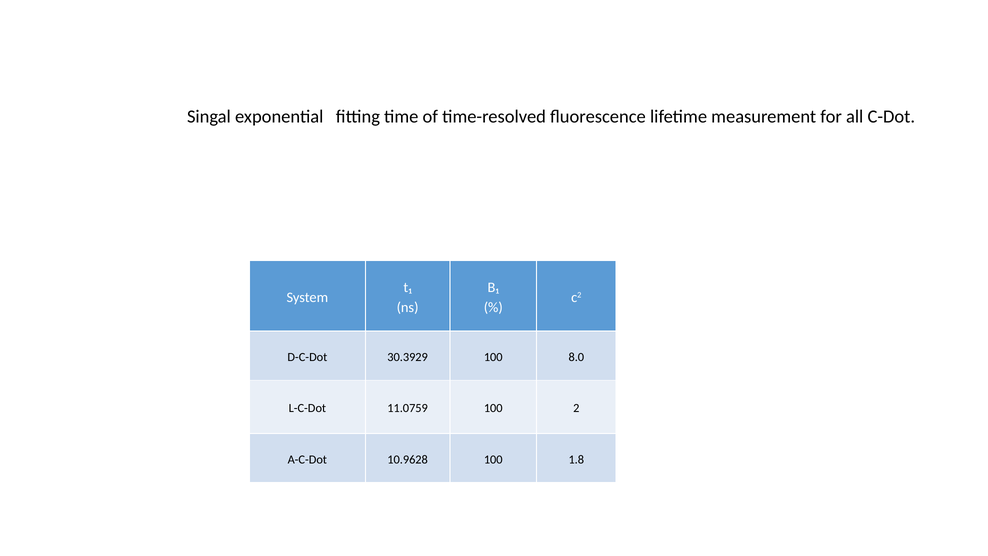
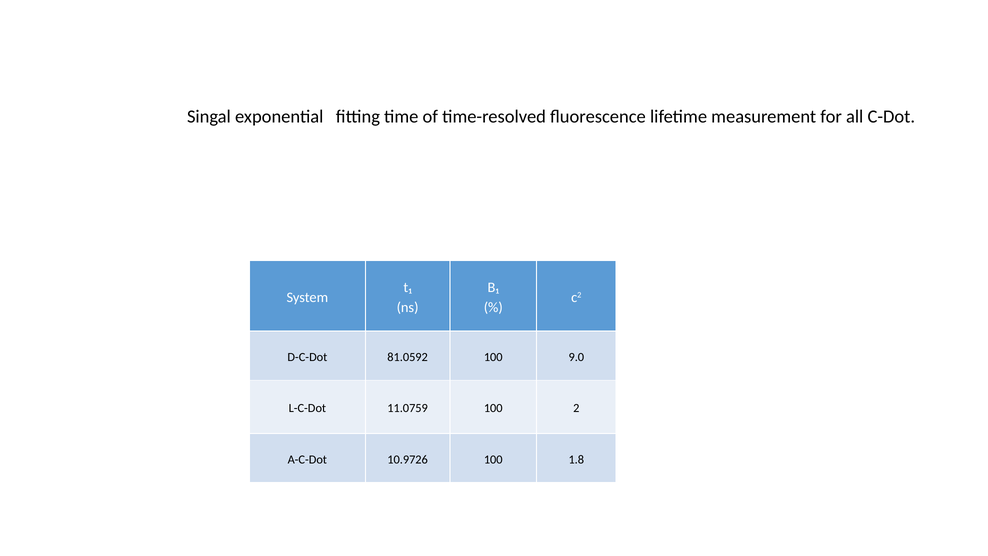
30.3929: 30.3929 -> 81.0592 (408, 357)
8.0: 8.0 -> 9.0 (576, 357)
10.9628: 10.9628 -> 10.9726 (408, 459)
